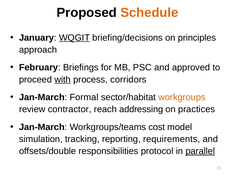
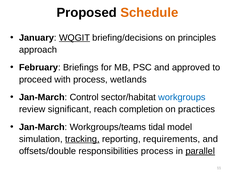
with underline: present -> none (63, 80)
corridors: corridors -> wetlands (128, 80)
Formal: Formal -> Control (84, 97)
workgroups colour: orange -> blue (182, 97)
contractor: contractor -> significant (70, 109)
addressing: addressing -> completion (141, 109)
cost: cost -> tidal (157, 127)
tracking underline: none -> present (82, 139)
responsibilities protocol: protocol -> process (157, 151)
